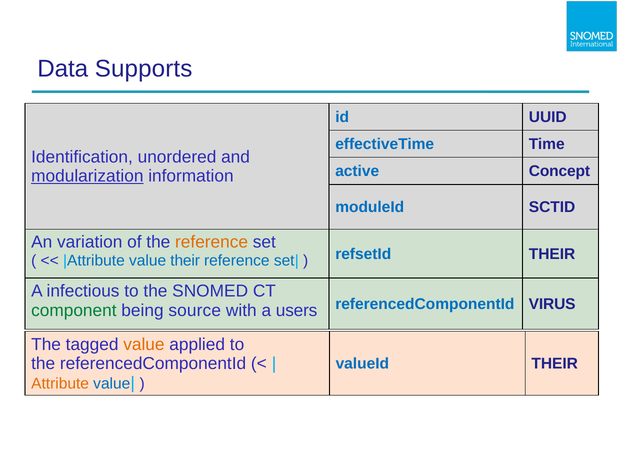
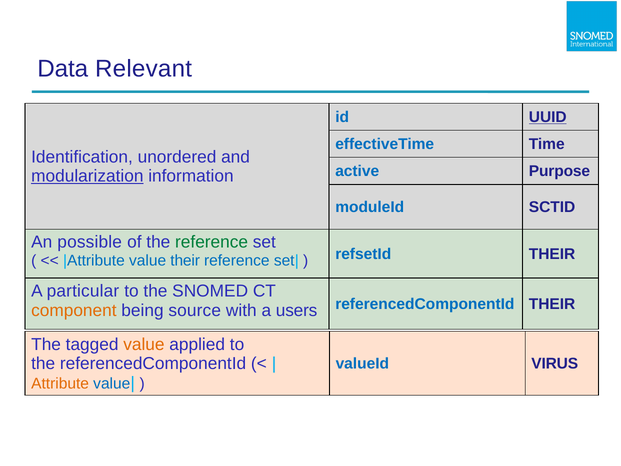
Supports: Supports -> Relevant (144, 69)
UUID underline: none -> present (548, 117)
Concept: Concept -> Purpose (559, 171)
variation: variation -> possible (90, 242)
reference colour: orange -> green (212, 242)
infectious: infectious -> particular (83, 291)
component colour: green -> orange (74, 310)
referencedComponentId VIRUS: VIRUS -> THEIR (552, 304)
valueId THEIR: THEIR -> VIRUS (555, 363)
